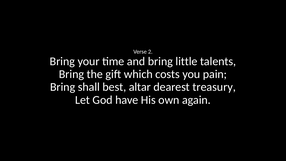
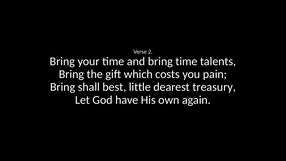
bring little: little -> time (187, 61)
altar: altar -> little (140, 87)
